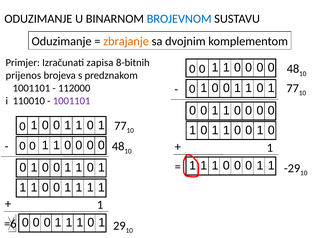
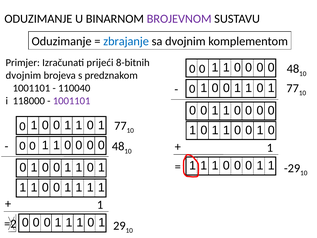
BROJEVNOM colour: blue -> purple (179, 19)
zbrajanje colour: orange -> blue (126, 41)
zapisa: zapisa -> prijeći (100, 63)
prijenos: prijenos -> dvojnim (23, 75)
112000: 112000 -> 110040 (74, 88)
110010: 110010 -> 118000 (29, 101)
=6: =6 -> =2 (10, 224)
